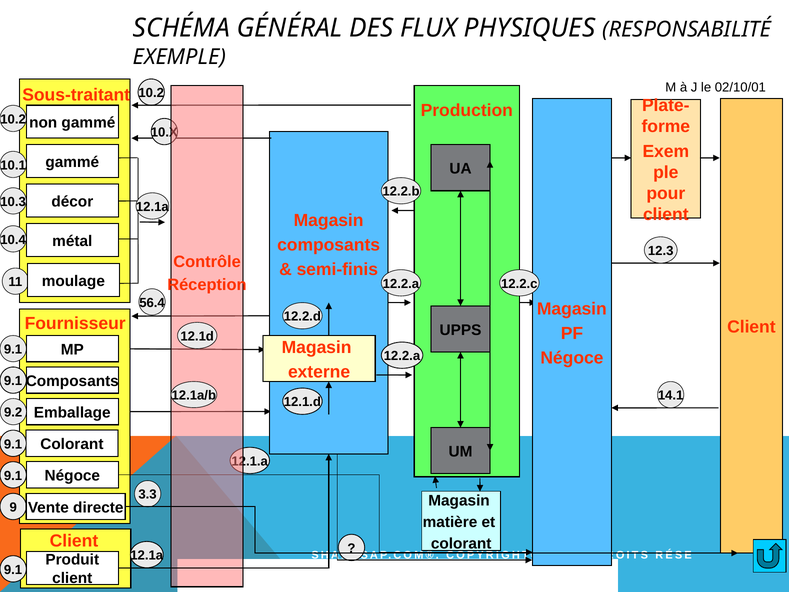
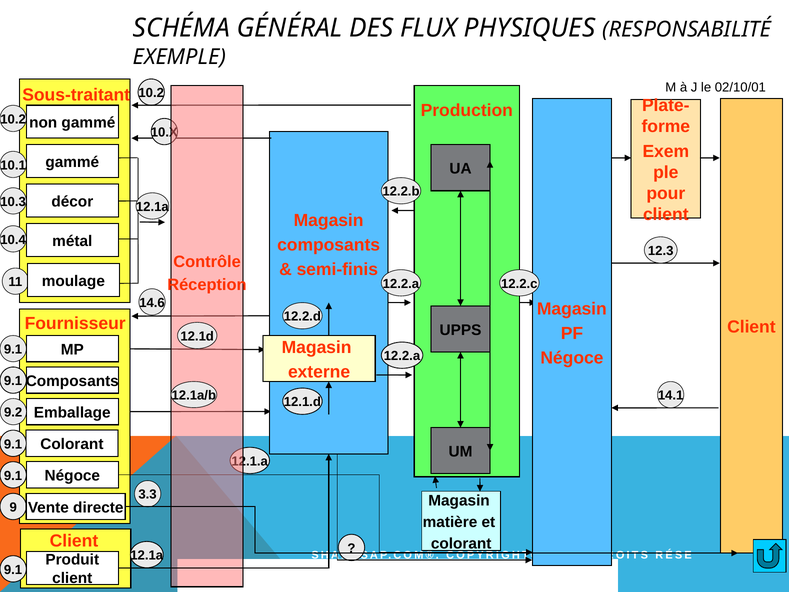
56.4: 56.4 -> 14.6 (152, 303)
